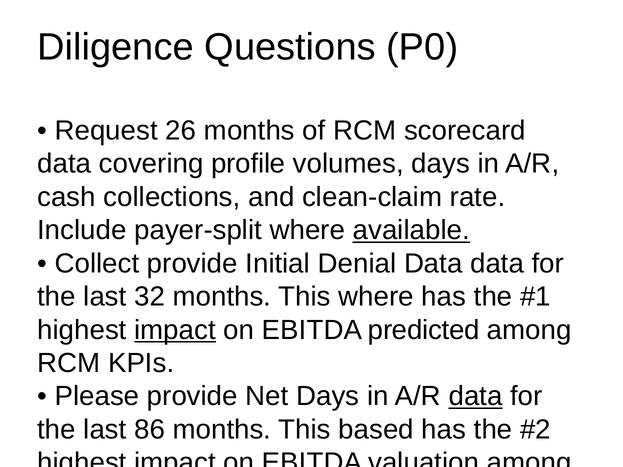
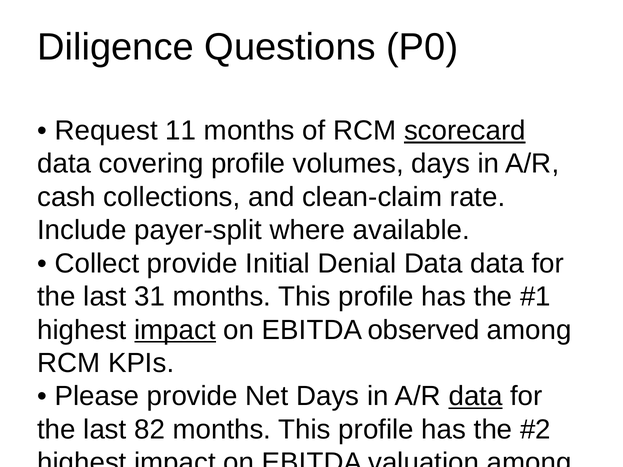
26: 26 -> 11 (181, 131)
scorecard underline: none -> present (465, 131)
available underline: present -> none (411, 230)
32: 32 -> 31 (150, 297)
where: where -> profile (376, 297)
predicted: predicted -> observed (424, 330)
86: 86 -> 82 (150, 430)
based: based -> profile (376, 430)
